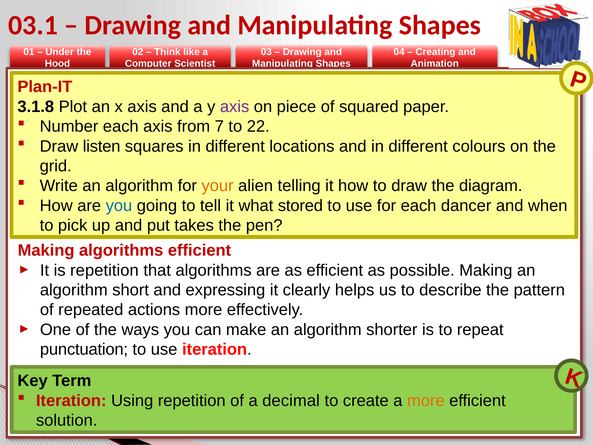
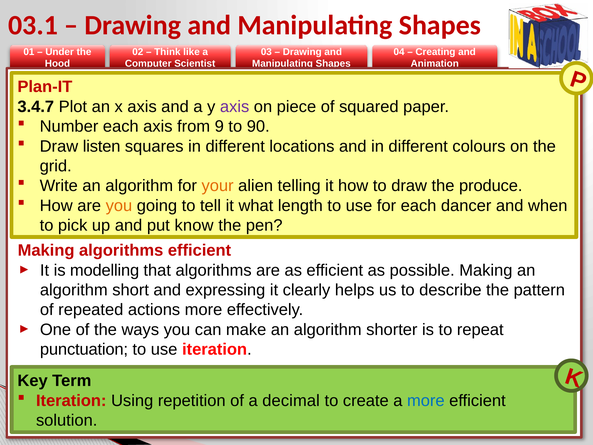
3.1.8: 3.1.8 -> 3.4.7 (36, 107)
7: 7 -> 9 (219, 126)
22: 22 -> 90 (258, 126)
diagram: diagram -> produce (491, 186)
you colour: blue -> orange (119, 205)
stored: stored -> length (300, 205)
takes: takes -> know (194, 225)
is repetition: repetition -> modelling (105, 270)
more colour: orange -> blue (426, 400)
